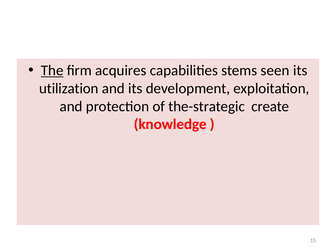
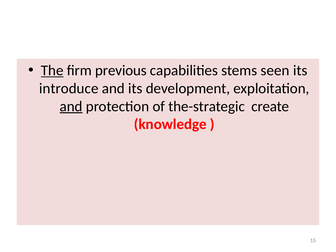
acquires: acquires -> previous (121, 70)
utilization: utilization -> introduce (69, 88)
and underline: none -> present (71, 106)
